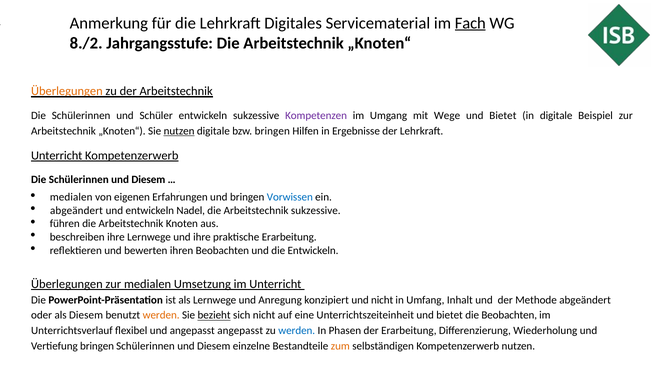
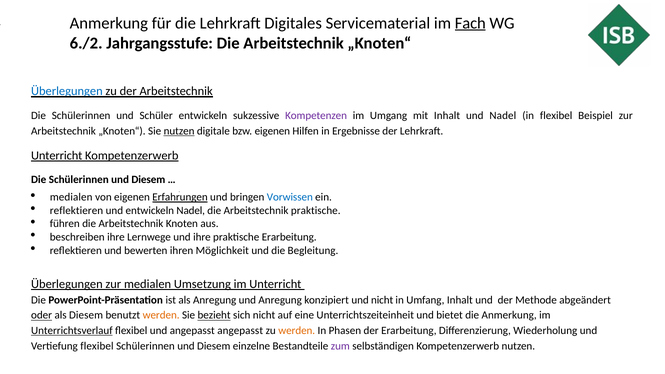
8./2: 8./2 -> 6./2 (86, 43)
Überlegungen colour: orange -> blue (67, 91)
mit Wege: Wege -> Inhalt (447, 116)
Bietet: Bietet -> Nadel (503, 116)
in digitale: digitale -> flexibel (556, 116)
bzw bringen: bringen -> eigenen (272, 131)
Erfahrungen underline: none -> present (180, 197)
abgeändert: abgeändert -> reflektieren (76, 211)
Arbeitstechnik sukzessive: sukzessive -> praktische (316, 211)
ihren Beobachten: Beobachten -> Möglichkeit (222, 250)
die Entwickeln: Entwickeln -> Begleitung (313, 250)
als Lernwege: Lernwege -> Anregung (215, 300)
oder underline: none -> present (42, 315)
die Beobachten: Beobachten -> Anmerkung (509, 315)
Unterrichtsverlauf underline: none -> present (72, 331)
werden colour: blue -> orange (297, 331)
Vertiefung bringen: bringen -> flexibel (97, 346)
zum colour: orange -> purple (340, 346)
